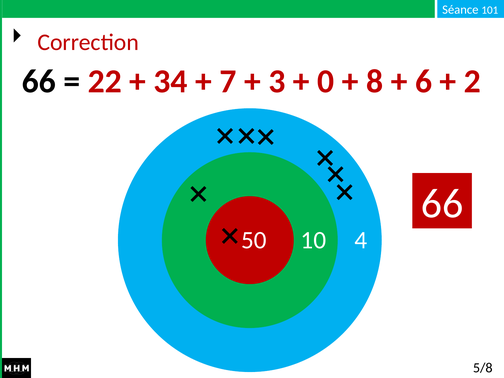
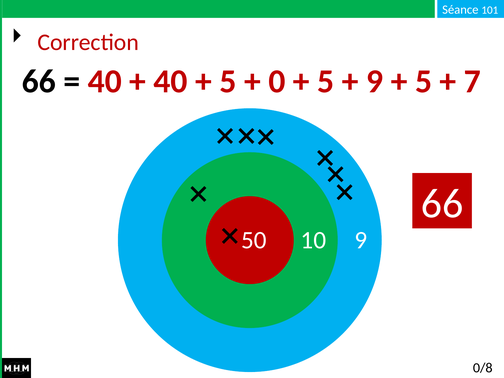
22: 22 -> 40 (105, 81)
34: 34 -> 40 (171, 81)
7: 7 -> 5 (228, 81)
3: 3 -> 0 (277, 81)
0: 0 -> 5 (326, 81)
8: 8 -> 9 (375, 81)
6: 6 -> 5 (424, 81)
2: 2 -> 7 (472, 81)
10 4: 4 -> 9 (361, 240)
5/8: 5/8 -> 0/8 (483, 368)
